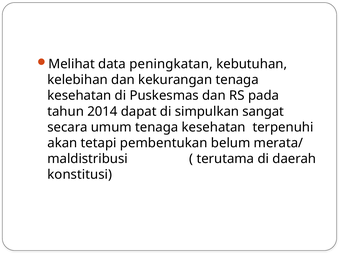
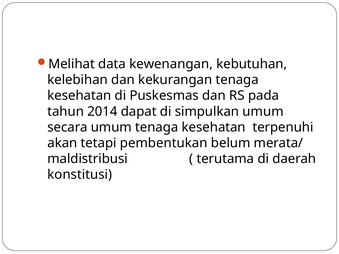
peningkatan: peningkatan -> kewenangan (171, 64)
simpulkan sangat: sangat -> umum (263, 112)
